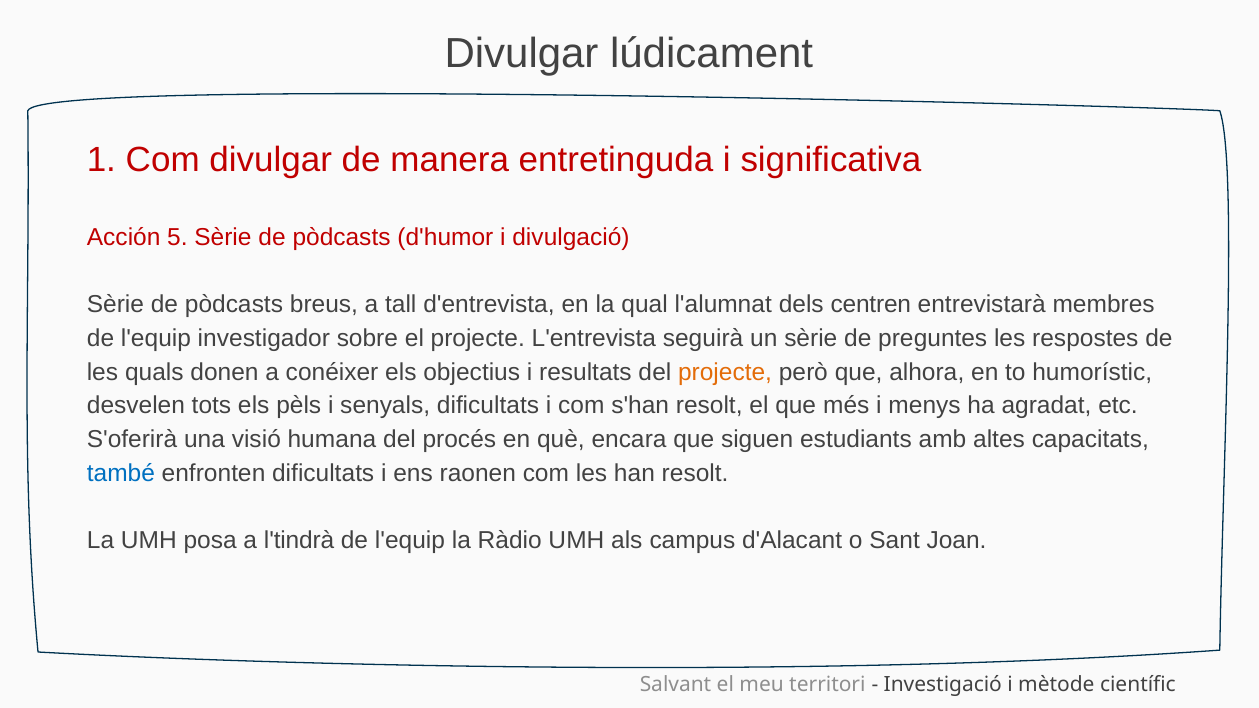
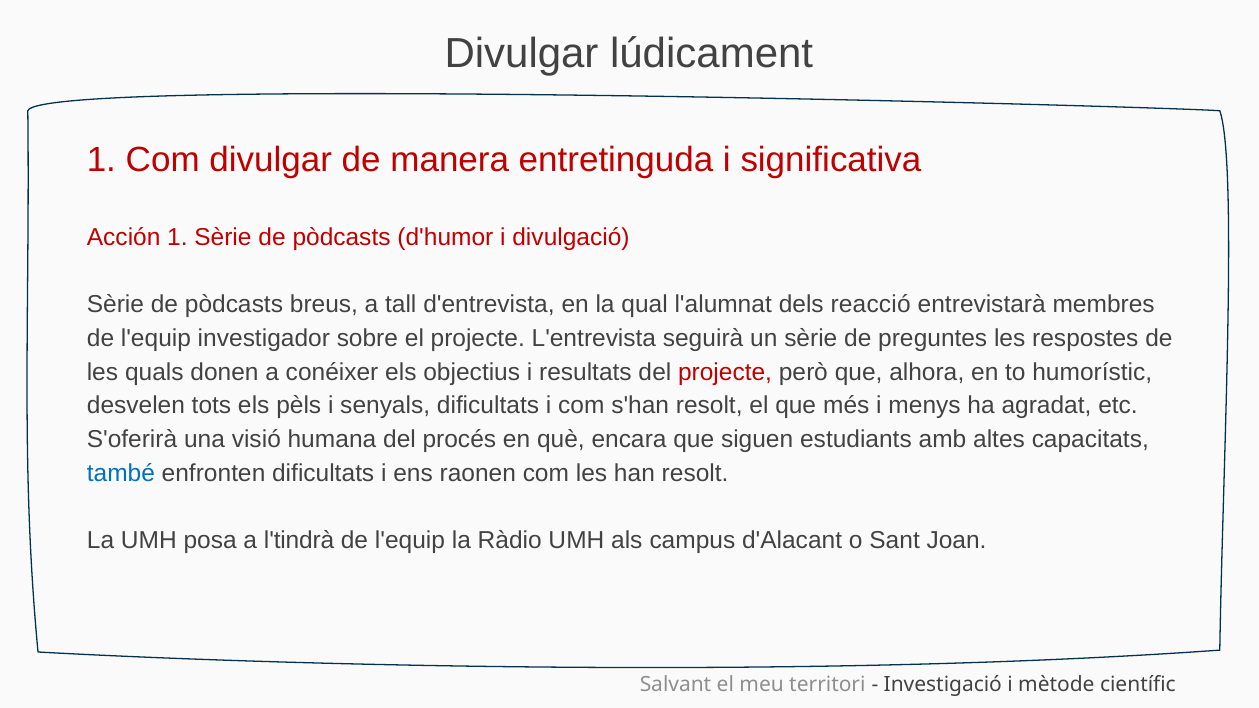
Acción 5: 5 -> 1 (177, 237)
centren: centren -> reacció (871, 305)
projecte colour: orange -> red (725, 372)
